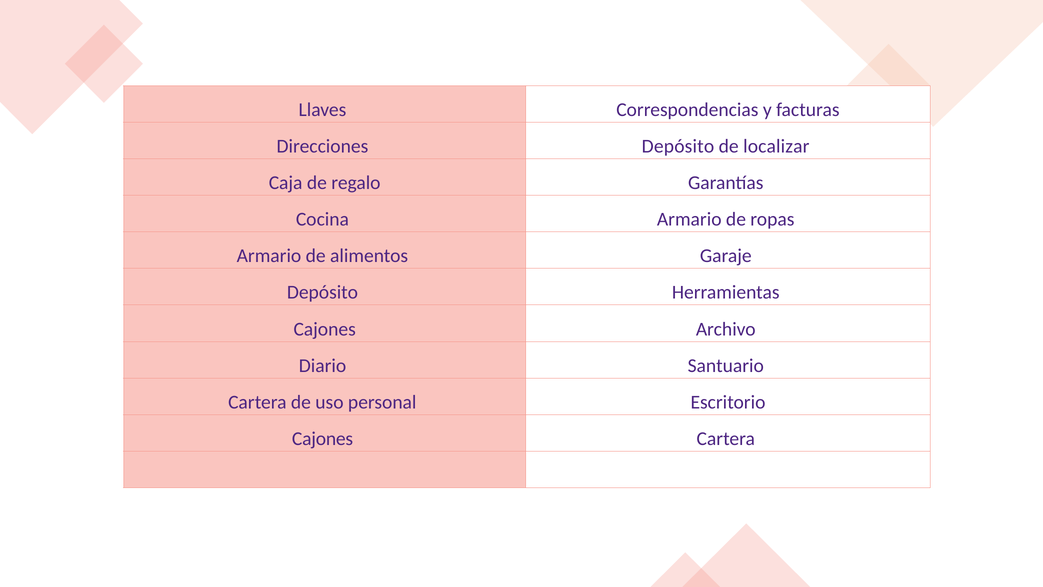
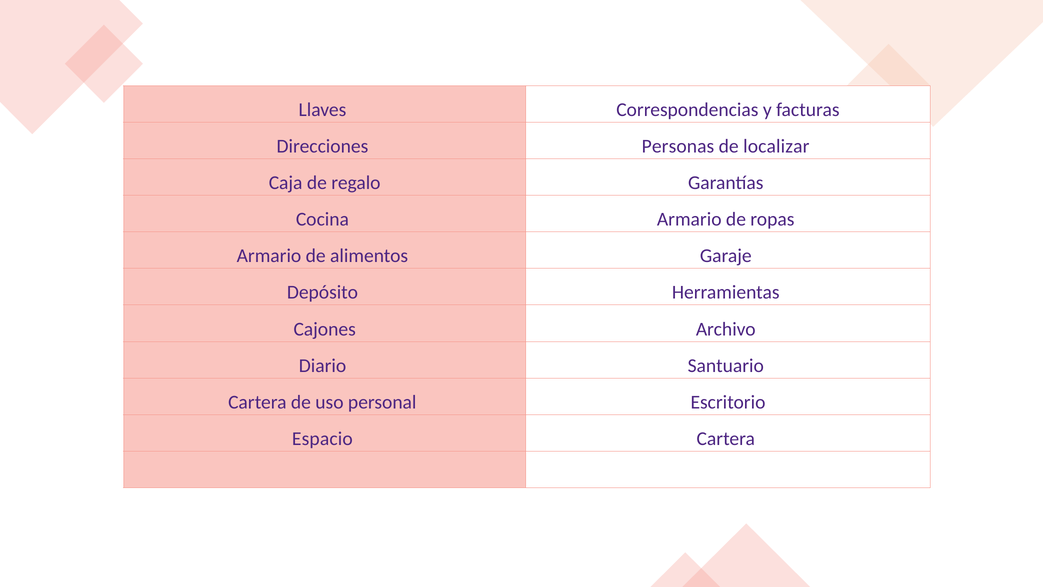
Direcciones Depósito: Depósito -> Personas (678, 146)
Cajones: Cajones -> Espacio (322, 439)
